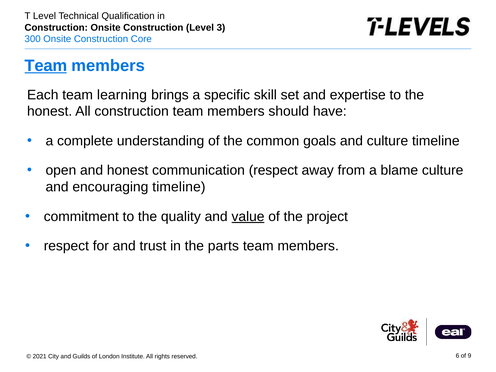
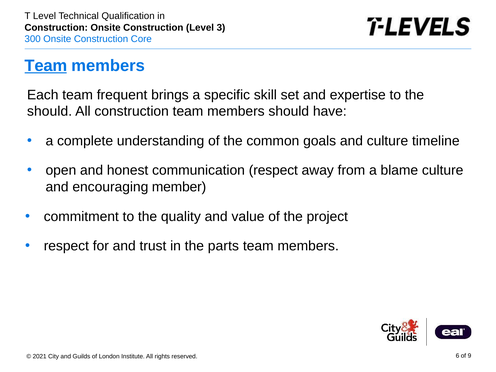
learning: learning -> frequent (122, 95)
honest: honest -> should (50, 111)
encouraging timeline: timeline -> member (179, 187)
value underline: present -> none (248, 217)
